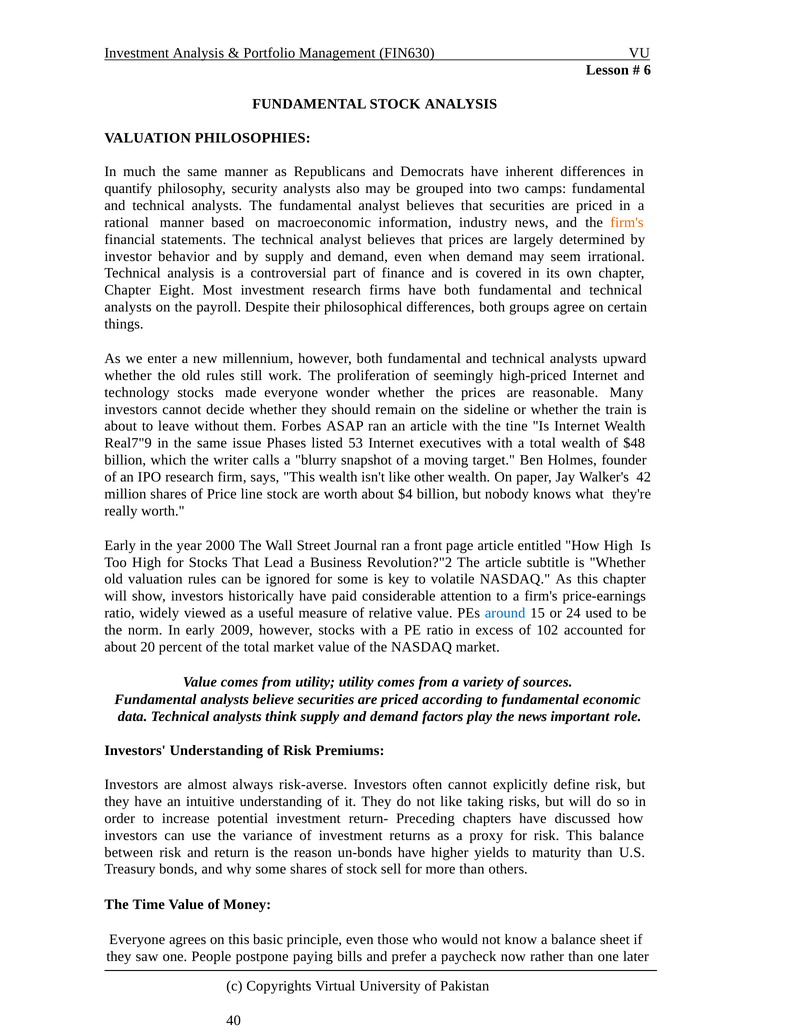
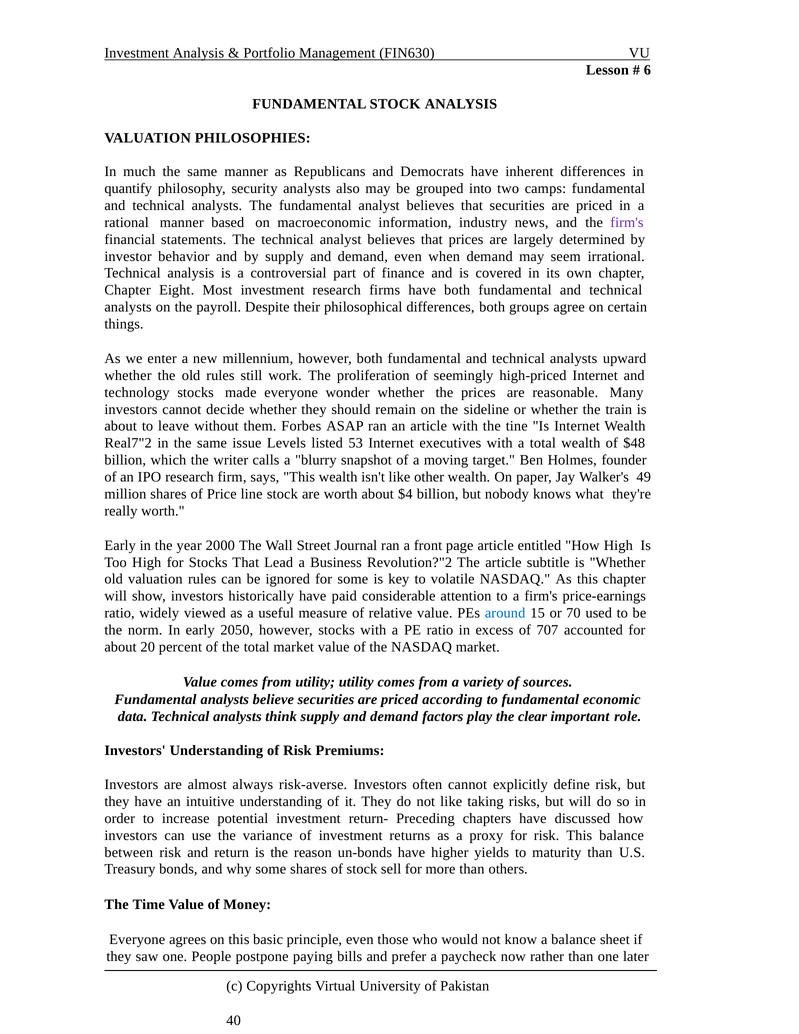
firm's colour: orange -> purple (627, 222)
Real7"9: Real7"9 -> Real7"2 (128, 443)
Phases: Phases -> Levels (286, 443)
42: 42 -> 49 (644, 477)
24: 24 -> 70 (573, 613)
2009: 2009 -> 2050 (237, 630)
102: 102 -> 707 (547, 630)
the news: news -> clear (533, 717)
